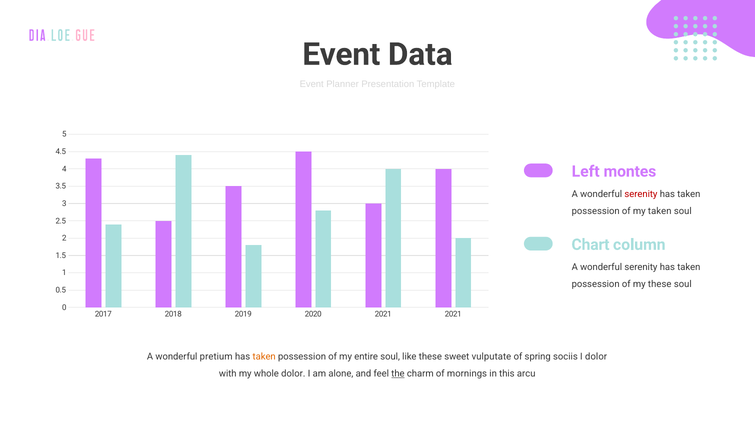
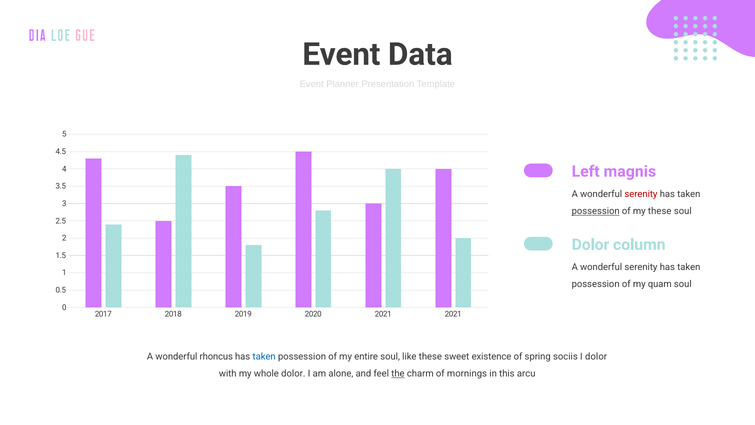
montes: montes -> magnis (630, 171)
possession underline: none -> present (596, 211)
my taken: taken -> these (660, 211)
Chart: Chart -> Dolor (590, 244)
my these: these -> quam (660, 284)
pretium: pretium -> rhoncus (216, 356)
taken colour: orange -> blue (264, 356)
vulputate: vulputate -> existence (491, 356)
